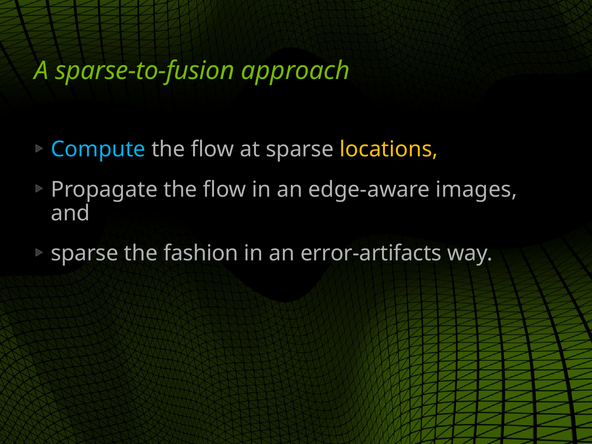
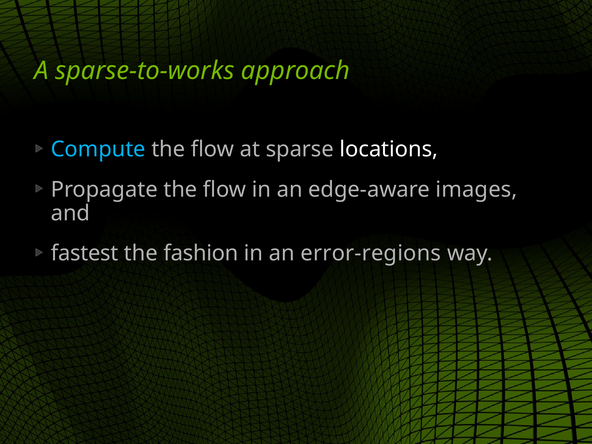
sparse-to-fusion: sparse-to-fusion -> sparse-to-works (145, 71)
locations colour: yellow -> white (389, 149)
sparse: sparse -> fastest (85, 253)
error-artifacts: error-artifacts -> error-regions (371, 253)
